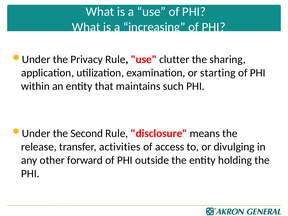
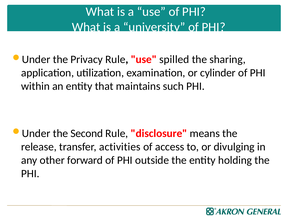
increasing: increasing -> university (154, 27)
clutter: clutter -> spilled (174, 59)
starting: starting -> cylinder (218, 73)
